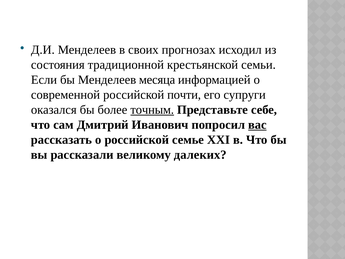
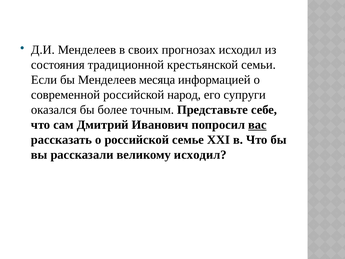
почти: почти -> народ (184, 95)
точным underline: present -> none (152, 110)
великому далеких: далеких -> исходил (200, 155)
